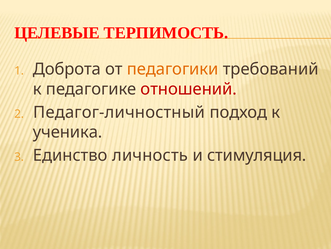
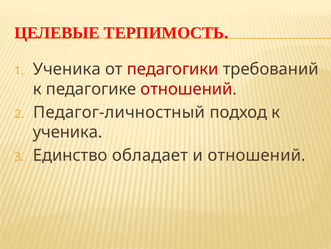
Доброта: Доброта -> Ученика (67, 69)
педагогики colour: orange -> red (173, 69)
личность: личность -> обладает (150, 155)
и стимуляция: стимуляция -> отношений (257, 155)
